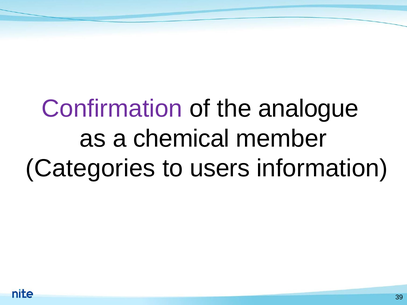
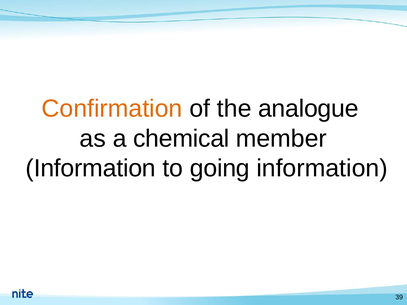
Confirmation colour: purple -> orange (112, 109)
Categories: Categories -> Information (91, 168)
users: users -> going (220, 168)
